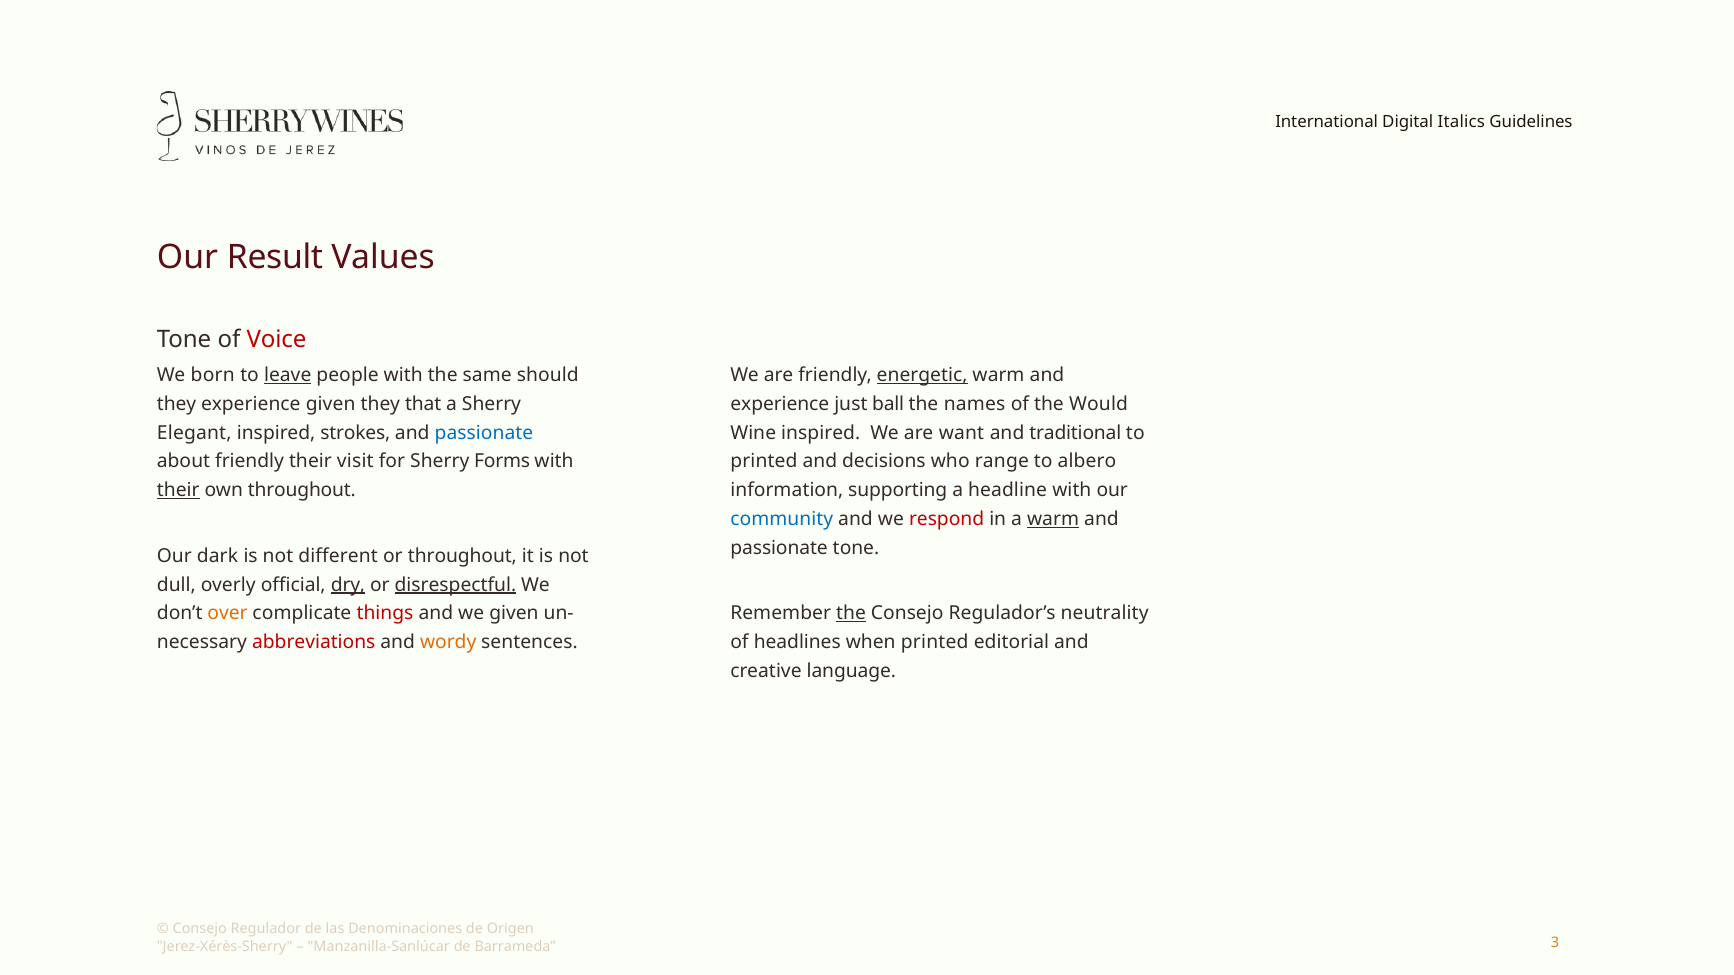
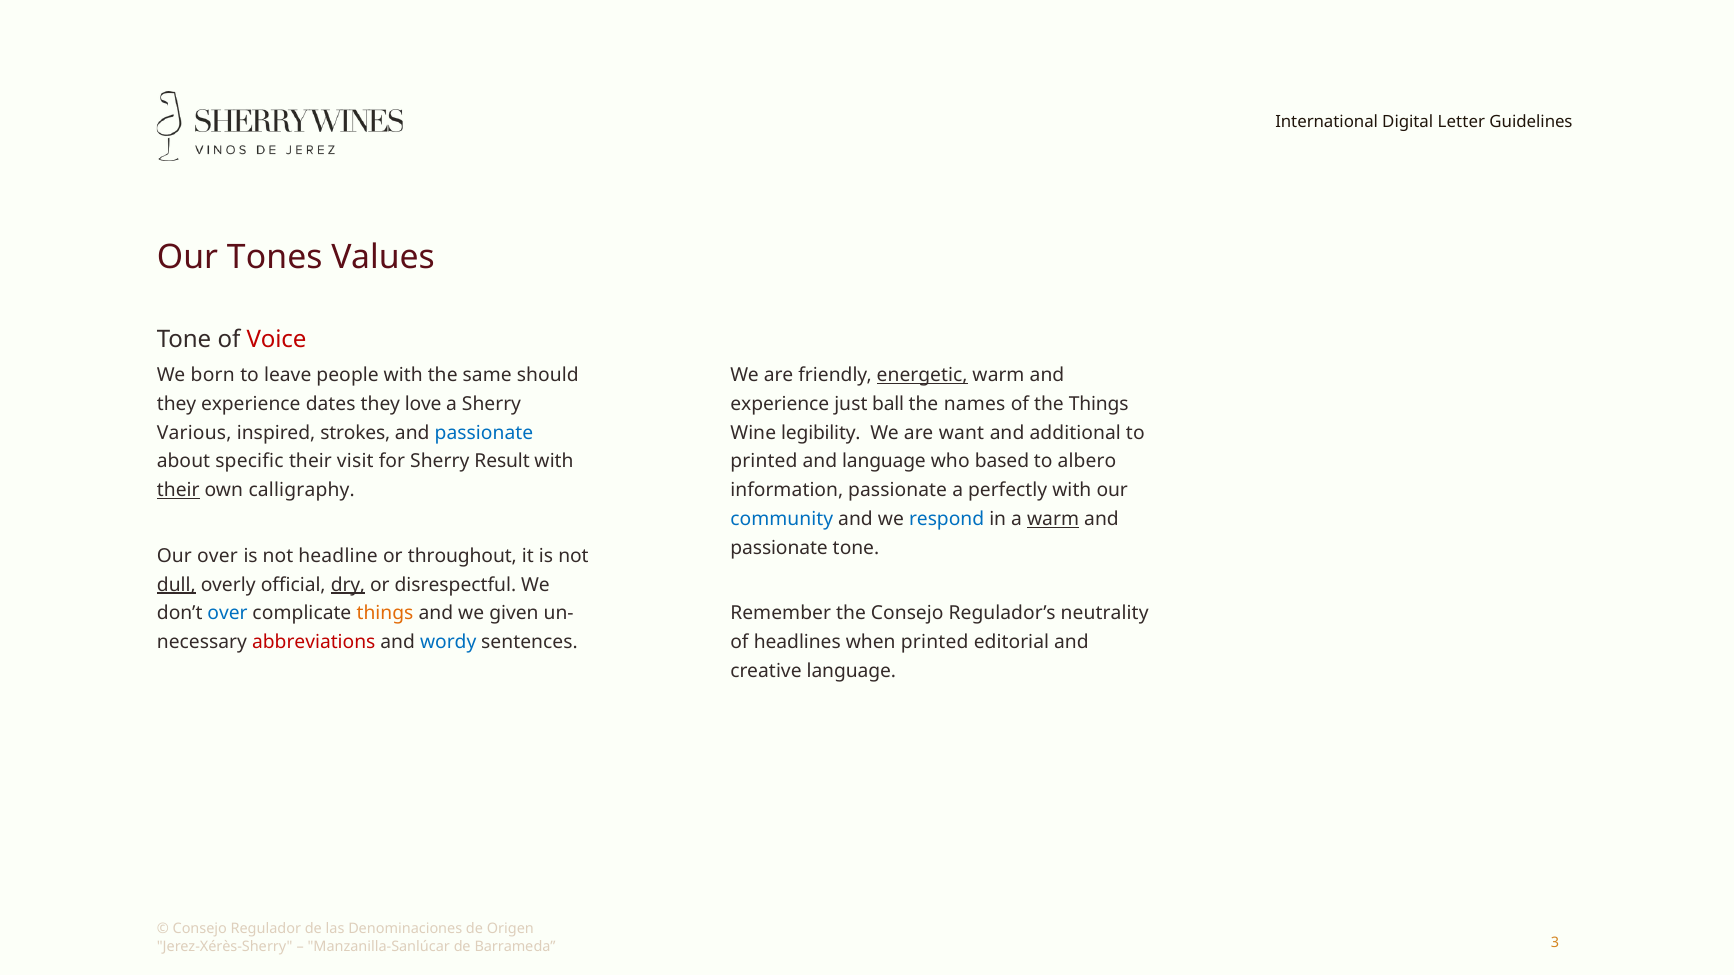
Italics: Italics -> Letter (1461, 122)
Result: Result -> Tones (275, 258)
leave underline: present -> none (288, 375)
experience given: given -> dates (331, 404)
that: that -> love (423, 404)
the Would: Would -> Things (1099, 404)
Wine inspired: inspired -> legibility (821, 433)
traditional: traditional -> additional (1075, 433)
Elegant: Elegant -> Various (194, 433)
and decisions: decisions -> language (884, 462)
range: range -> based (1002, 462)
about friendly: friendly -> specific (249, 462)
Forms: Forms -> Result (502, 462)
information supporting: supporting -> passionate (898, 491)
headline: headline -> perfectly (1008, 491)
own throughout: throughout -> calligraphy (302, 491)
respond colour: red -> blue (947, 520)
Our dark: dark -> over (217, 556)
different: different -> headline (338, 556)
dull underline: none -> present (176, 585)
disrespectful underline: present -> none (455, 585)
over colour: orange -> blue (227, 614)
things colour: red -> orange (385, 614)
the underline: present -> none (851, 614)
wordy colour: orange -> blue (448, 643)
